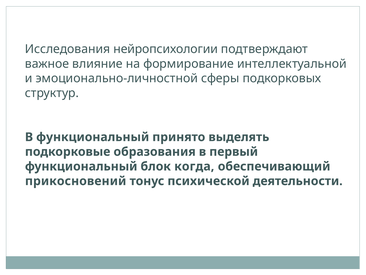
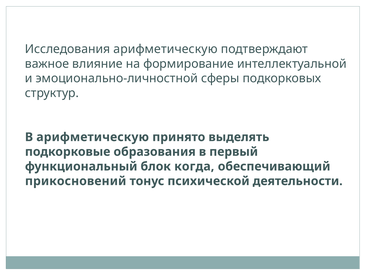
Исследования нейропсихологии: нейропсихологии -> арифметическую (166, 49)
В функциональный: функциональный -> арифметическую (93, 137)
